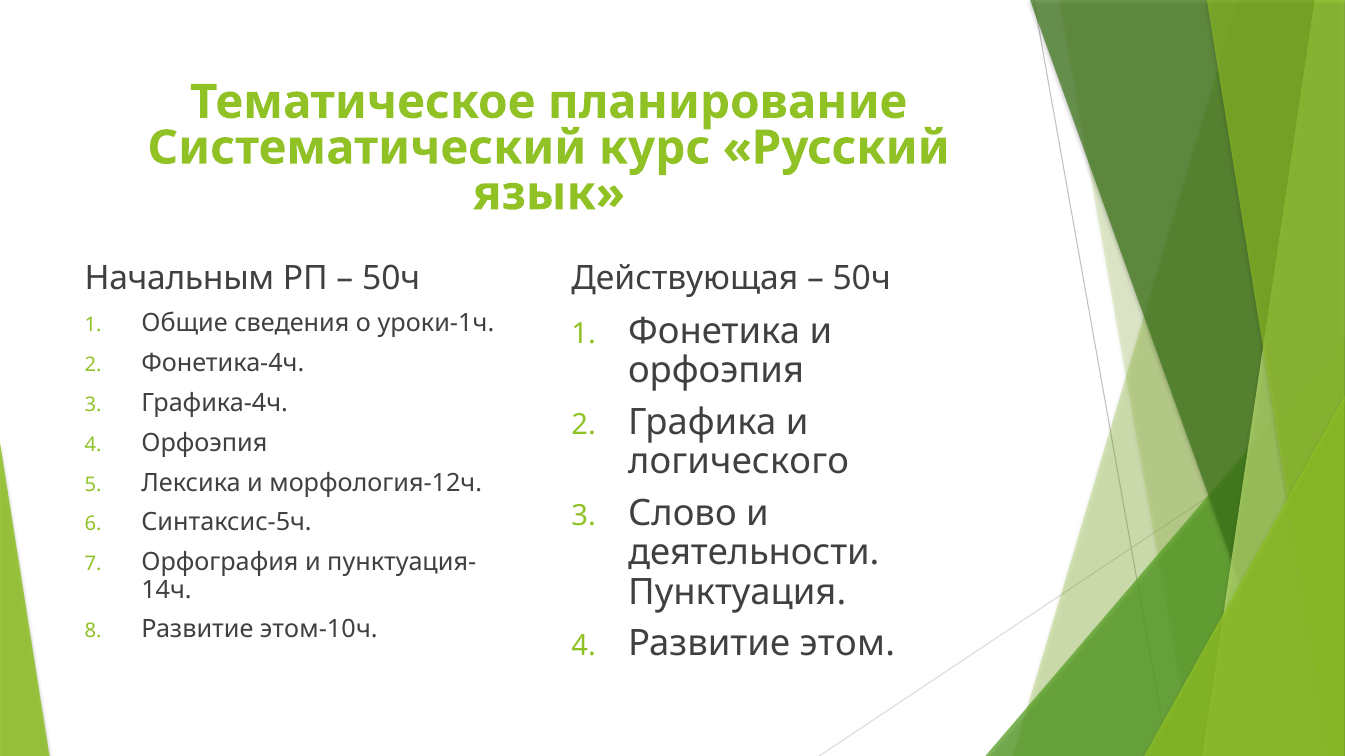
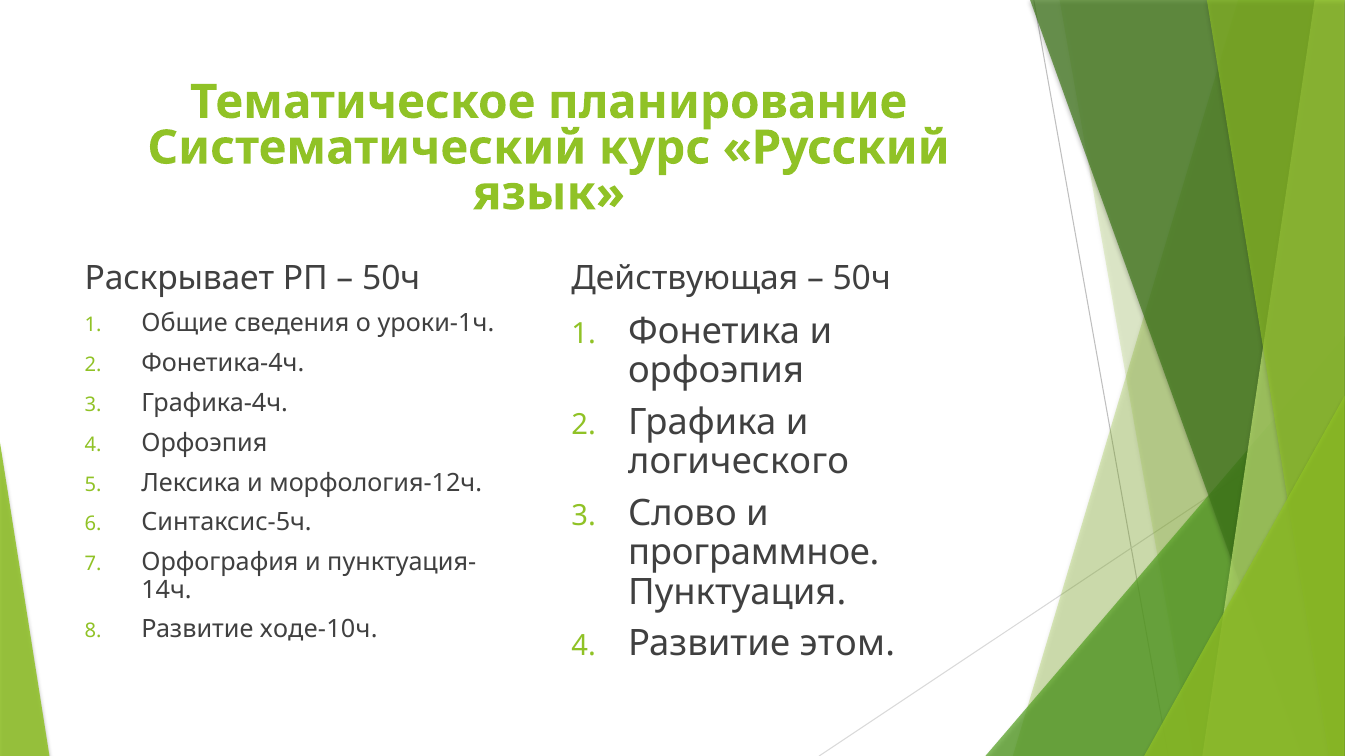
Начальным: Начальным -> Раскрывает (179, 279)
деятельности: деятельности -> программное (754, 553)
этом-10ч: этом-10ч -> ходе-10ч (319, 630)
